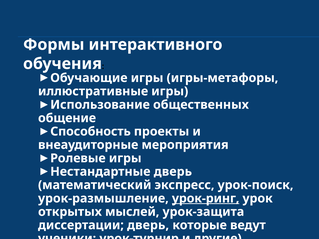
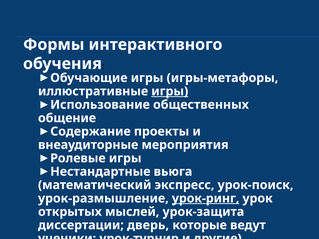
игры underline: none -> present (170, 91)
Способность: Способность -> Содержание (90, 132)
Нестандартные дверь: дверь -> вьюга (173, 172)
